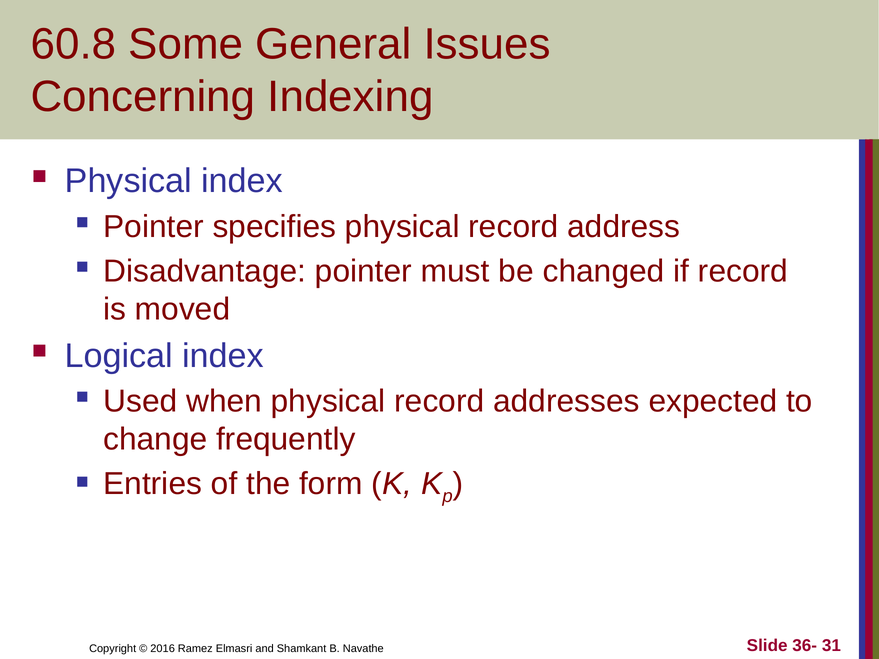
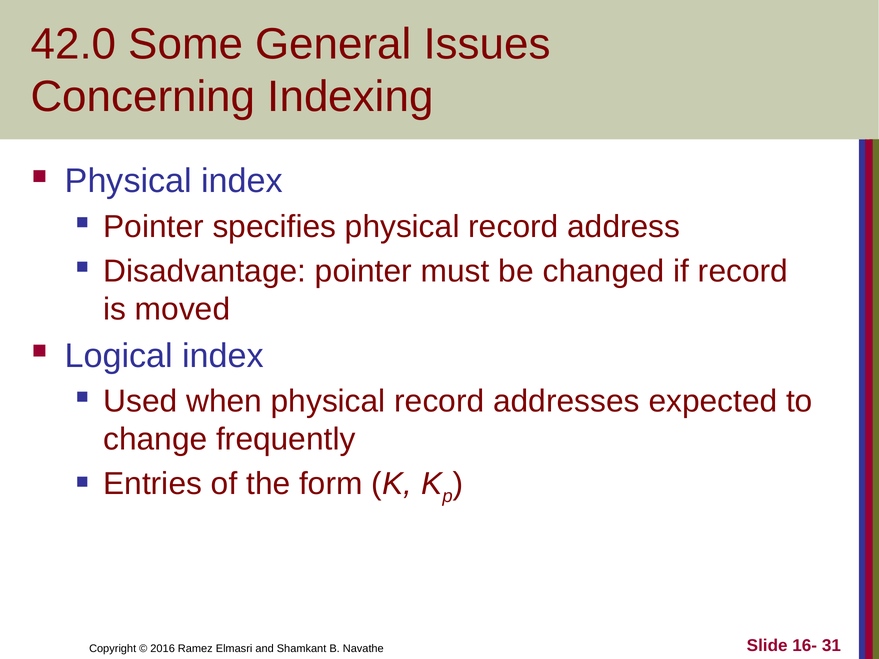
60.8: 60.8 -> 42.0 (74, 44)
36-: 36- -> 16- (805, 646)
